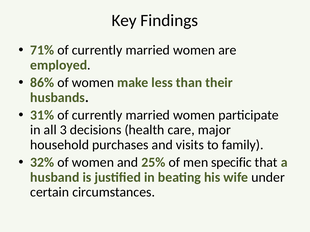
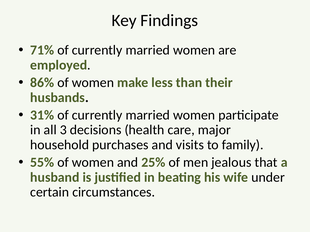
32%: 32% -> 55% (42, 163)
specific: specific -> jealous (231, 163)
